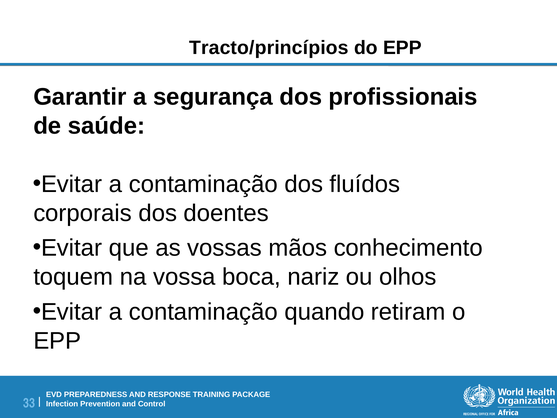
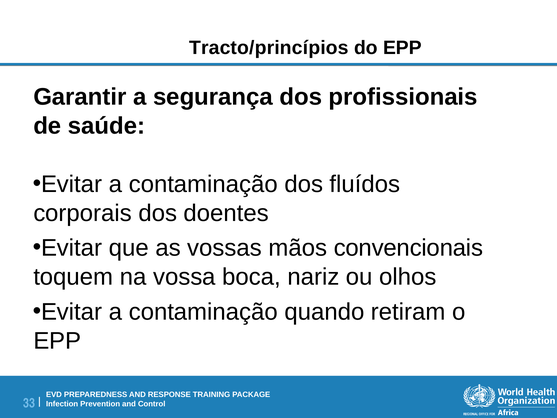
conhecimento: conhecimento -> convencionais (408, 248)
